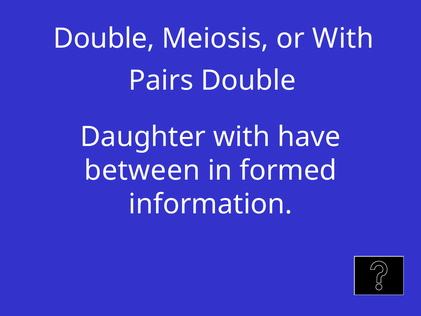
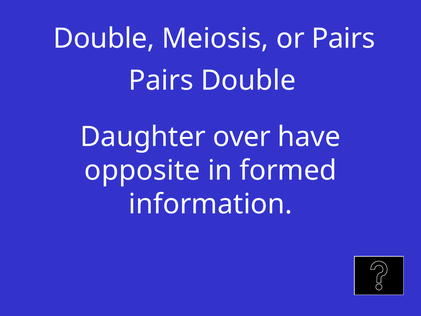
or With: With -> Pairs (343, 38)
Daughter with: with -> over (242, 137)
between: between -> opposite (142, 170)
